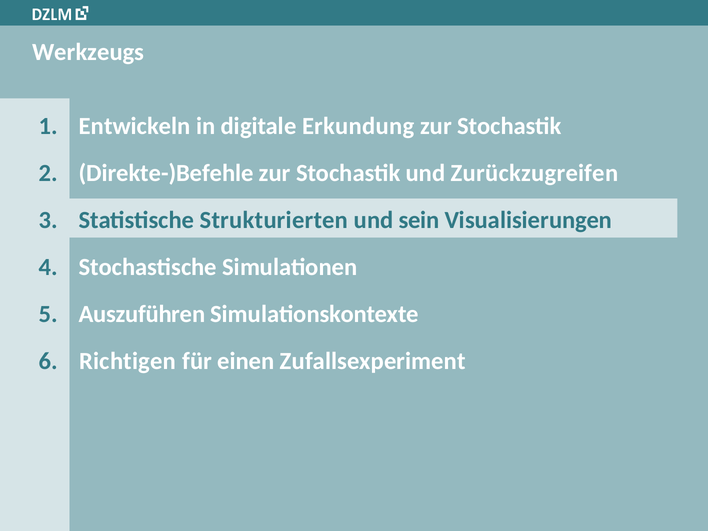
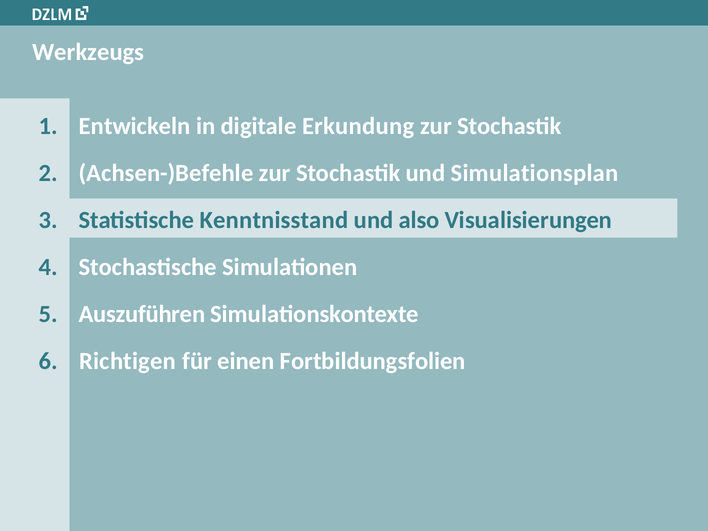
Direkte-)Befehle: Direkte-)Befehle -> Achsen-)Befehle (166, 173)
Zurückzugreifen: Zurückzugreifen -> Simulationsplan (535, 173)
Strukturierten: Strukturierten -> Kenntnisstand (274, 220)
sein: sein -> also (419, 220)
Zufallsexperiment: Zufallsexperiment -> Fortbildungsfolien (373, 361)
